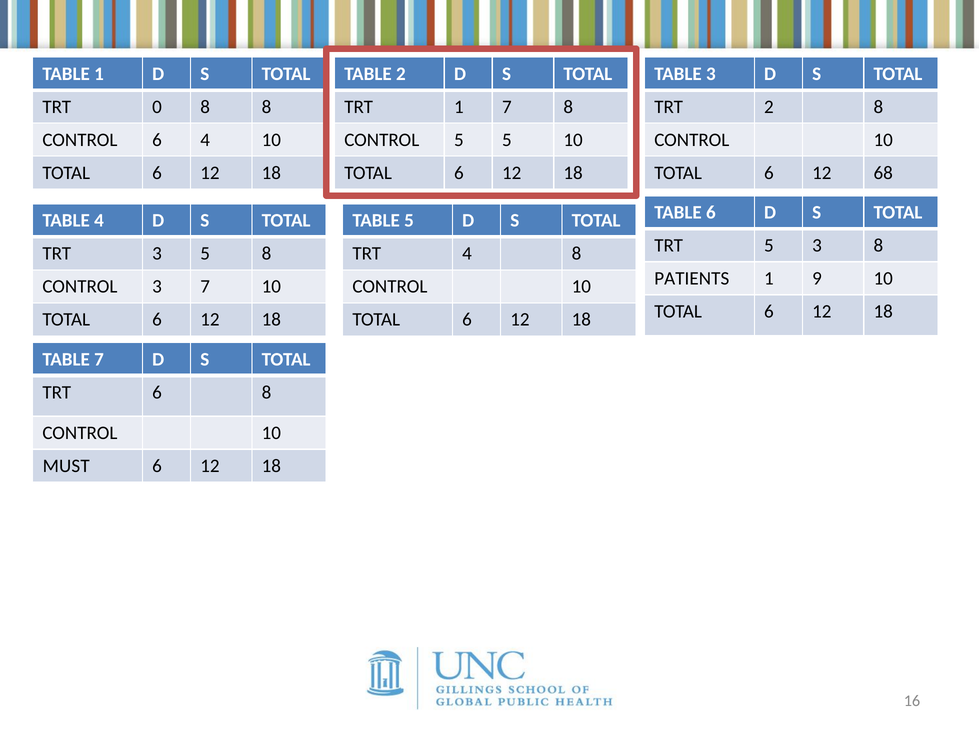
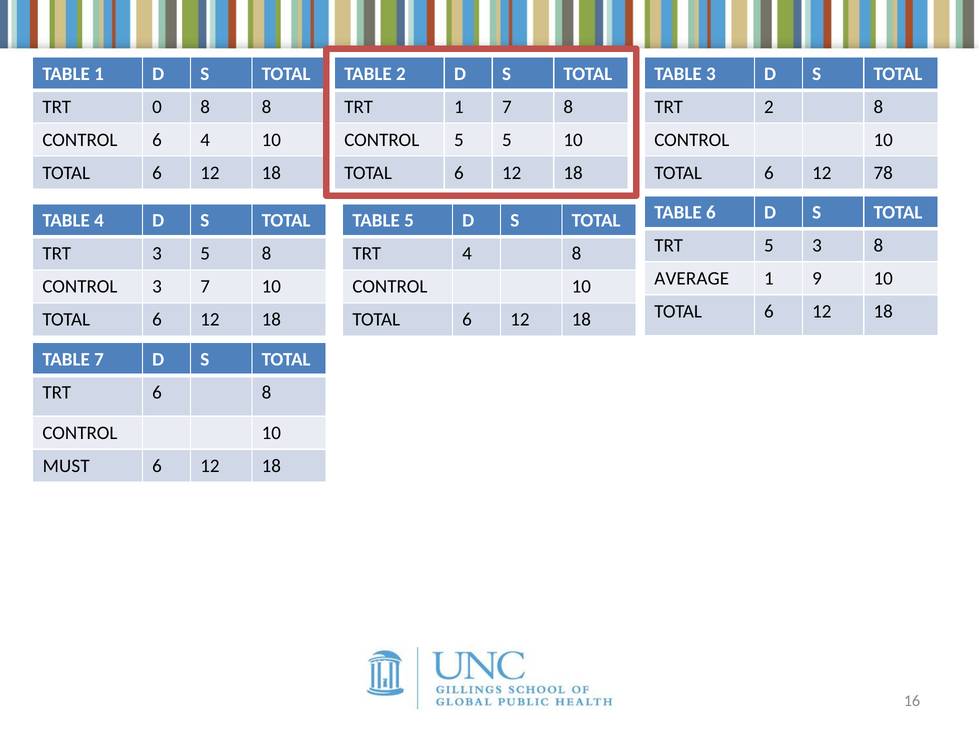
68: 68 -> 78 (883, 173)
PATIENTS: PATIENTS -> AVERAGE (692, 279)
